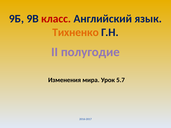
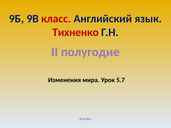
Тихненко colour: orange -> red (76, 32)
